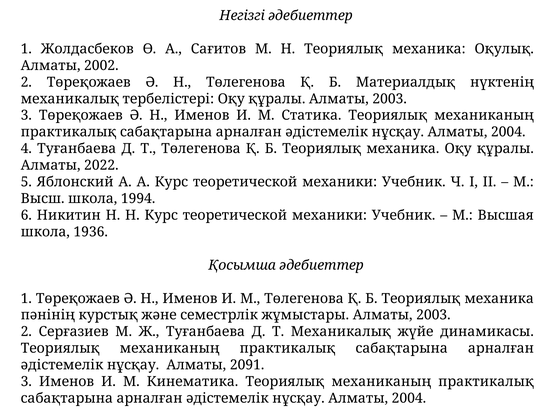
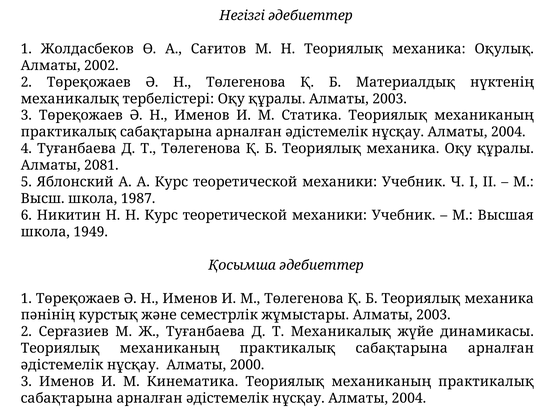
2022: 2022 -> 2081 (101, 165)
1994: 1994 -> 1987 (138, 199)
1936: 1936 -> 1949 (91, 232)
2091: 2091 -> 2000 (247, 365)
